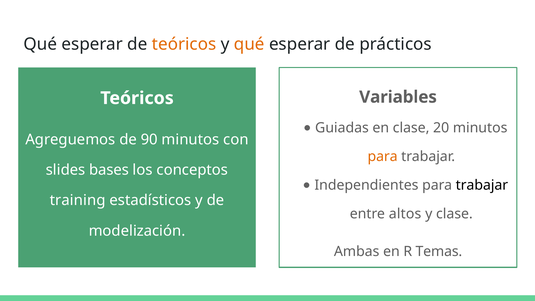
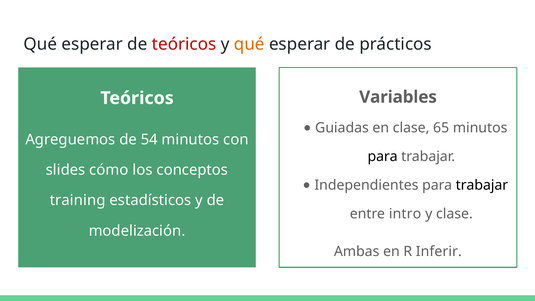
teóricos colour: orange -> red (184, 44)
20: 20 -> 65 (441, 128)
90: 90 -> 54 (149, 139)
para colour: orange -> black (383, 156)
bases: bases -> cómo (109, 170)
altos: altos -> intro (405, 214)
Temas: Temas -> Inferir (439, 252)
